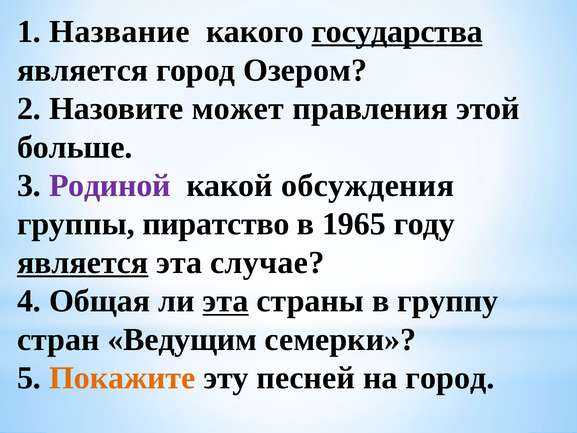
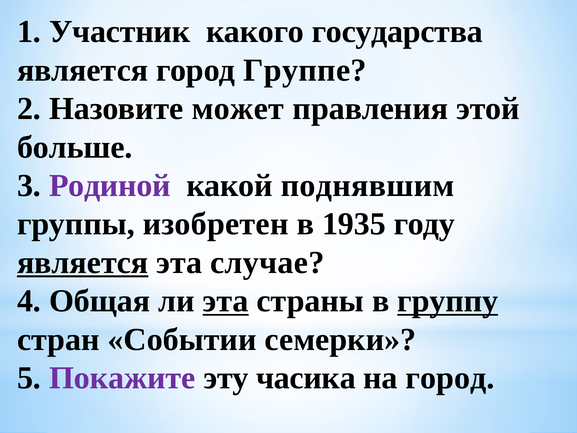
Название: Название -> Участник (120, 32)
государства underline: present -> none (397, 32)
Озером: Озером -> Группе (305, 70)
обсуждения: обсуждения -> поднявшим (368, 185)
пиратство: пиратство -> изобретен (216, 224)
1965: 1965 -> 1935 (354, 224)
группу underline: none -> present (448, 301)
Ведущим: Ведущим -> Событии (182, 339)
Покажите colour: orange -> purple (122, 378)
песней: песней -> часика (306, 378)
